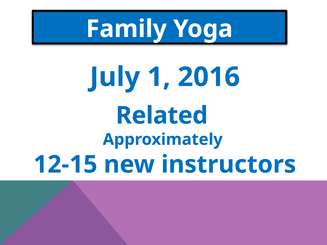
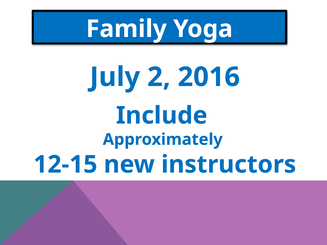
1: 1 -> 2 (159, 77)
Related: Related -> Include (162, 116)
